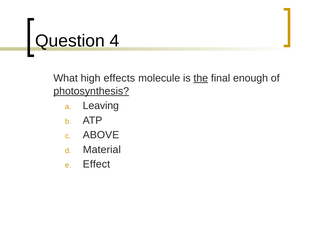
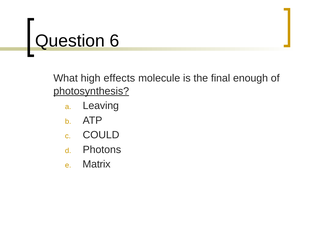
4: 4 -> 6 (115, 41)
the underline: present -> none (201, 78)
ABOVE: ABOVE -> COULD (101, 135)
Material: Material -> Photons (102, 150)
Effect: Effect -> Matrix (97, 165)
